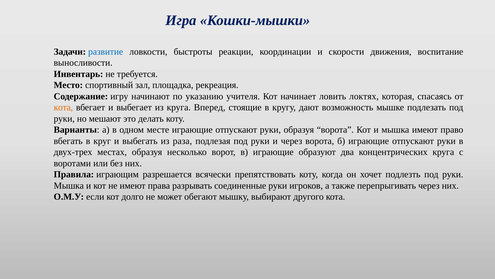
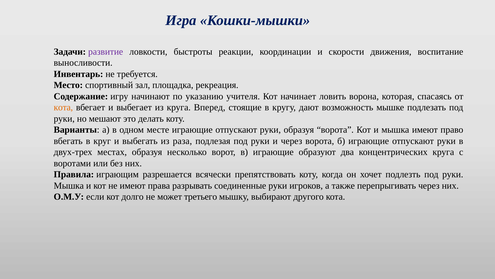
развитие colour: blue -> purple (106, 52)
локтях: локтях -> ворона (364, 96)
обегают: обегают -> третьего (201, 196)
